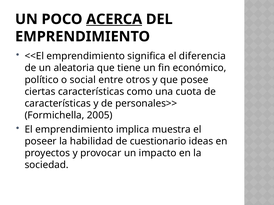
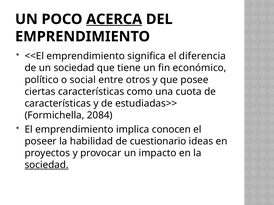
un aleatoria: aleatoria -> sociedad (74, 68)
personales>>: personales>> -> estudiadas>> (146, 104)
2005: 2005 -> 2084 (100, 116)
muestra: muestra -> conocen (171, 130)
sociedad underline: none -> present (47, 165)
